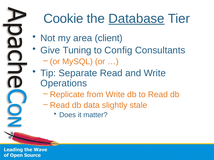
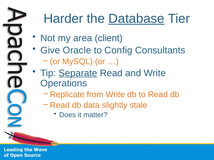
Cookie: Cookie -> Harder (63, 19)
Tuning: Tuning -> Oracle (77, 50)
Separate underline: none -> present (78, 73)
